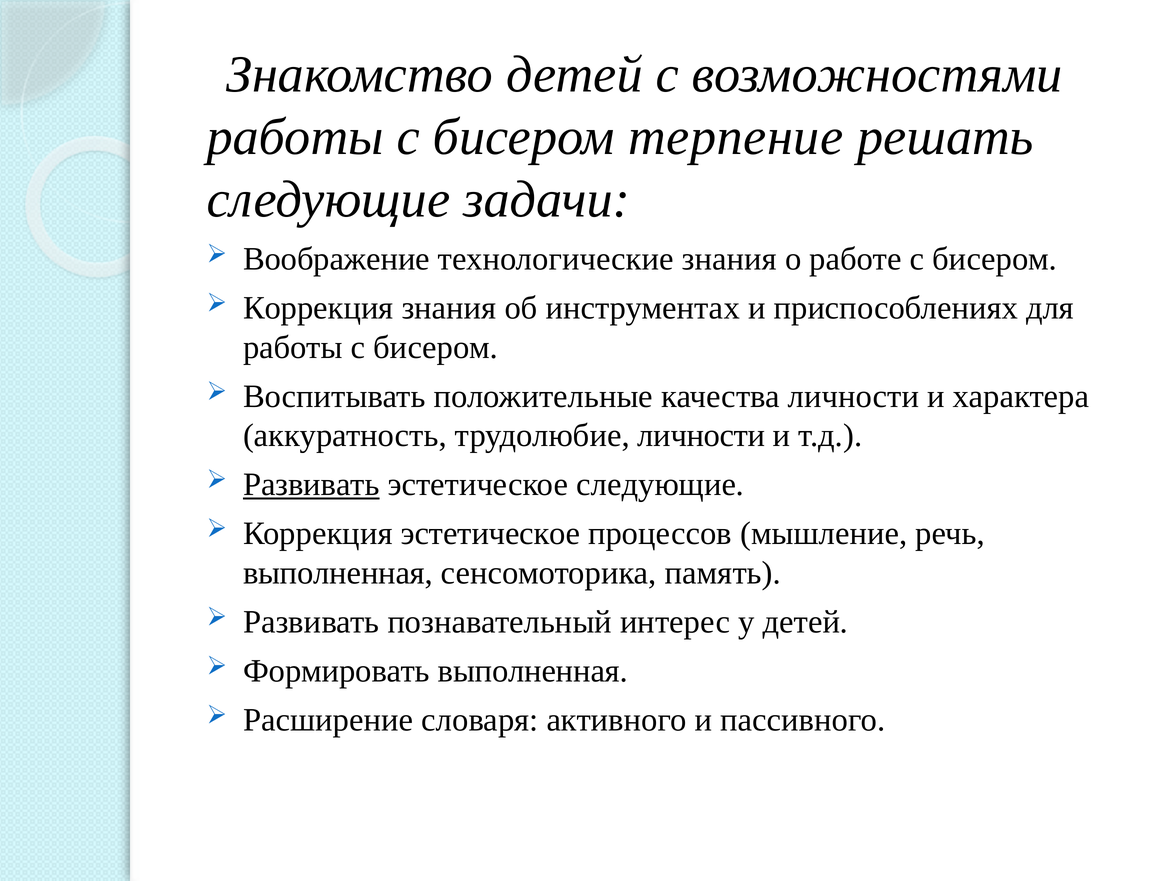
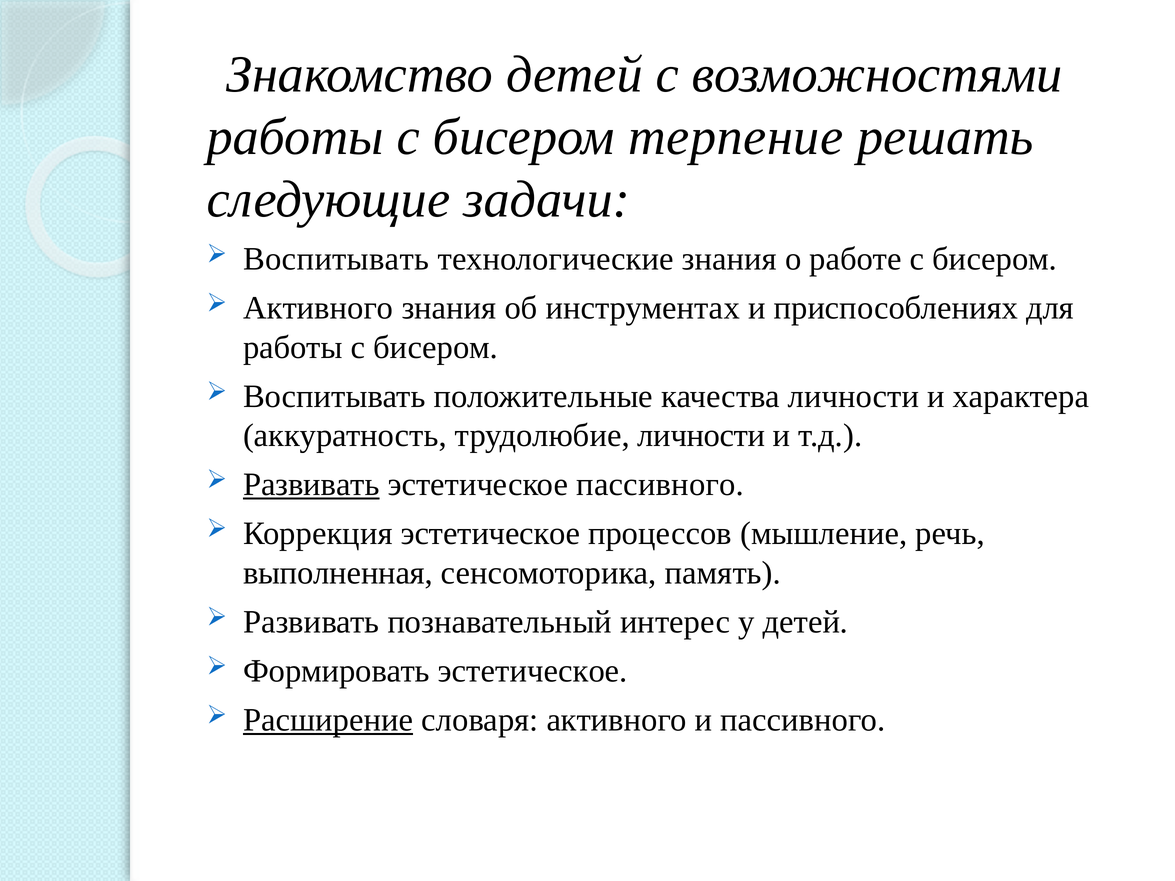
Воображение: Воображение -> Воспитывать (336, 259)
Коррекция: Коррекция -> Активного (318, 308)
эстетическое следующие: следующие -> пассивного (660, 485)
Формировать выполненная: выполненная -> эстетическое (533, 671)
Расширение underline: none -> present (328, 720)
